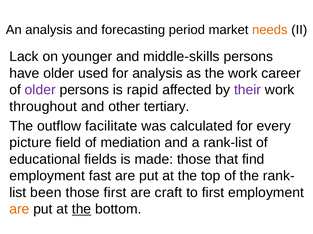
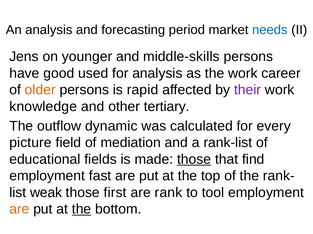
needs colour: orange -> blue (270, 30)
Lack: Lack -> Jens (24, 57)
have older: older -> good (59, 73)
older colour: purple -> orange (40, 90)
throughout: throughout -> knowledge (43, 107)
facilitate: facilitate -> dynamic (111, 126)
those underline: none -> present (194, 160)
been: been -> weak (46, 193)
craft: craft -> rank (168, 193)
to first: first -> tool (213, 193)
